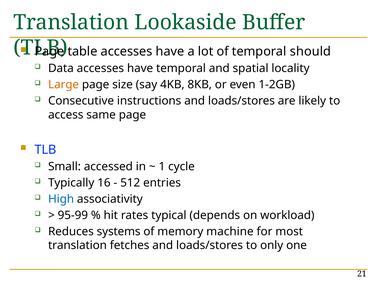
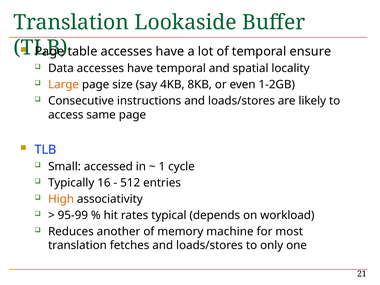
should: should -> ensure (310, 52)
High colour: blue -> orange (61, 199)
systems: systems -> another (119, 231)
